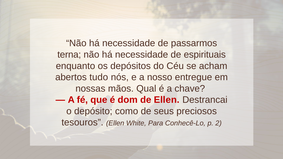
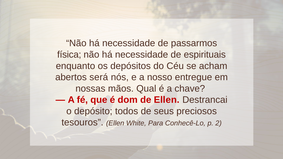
terna: terna -> física (69, 55)
tudo: tudo -> será (99, 77)
como: como -> todos (127, 111)
